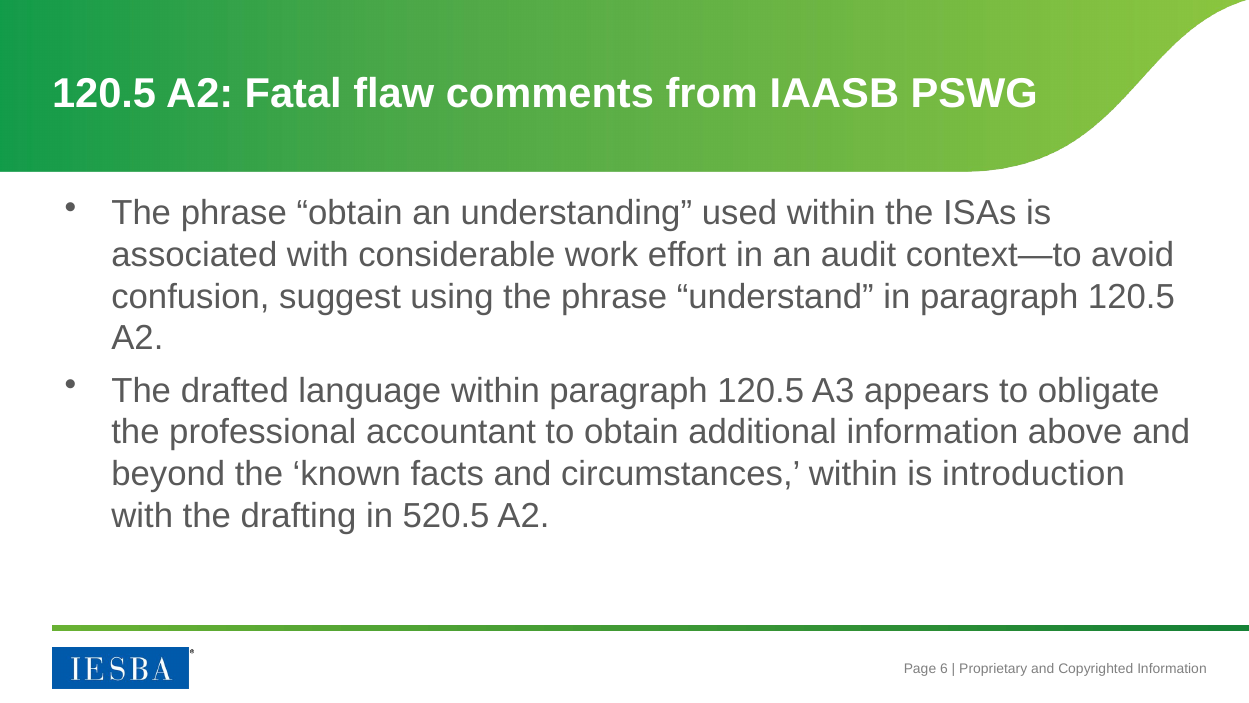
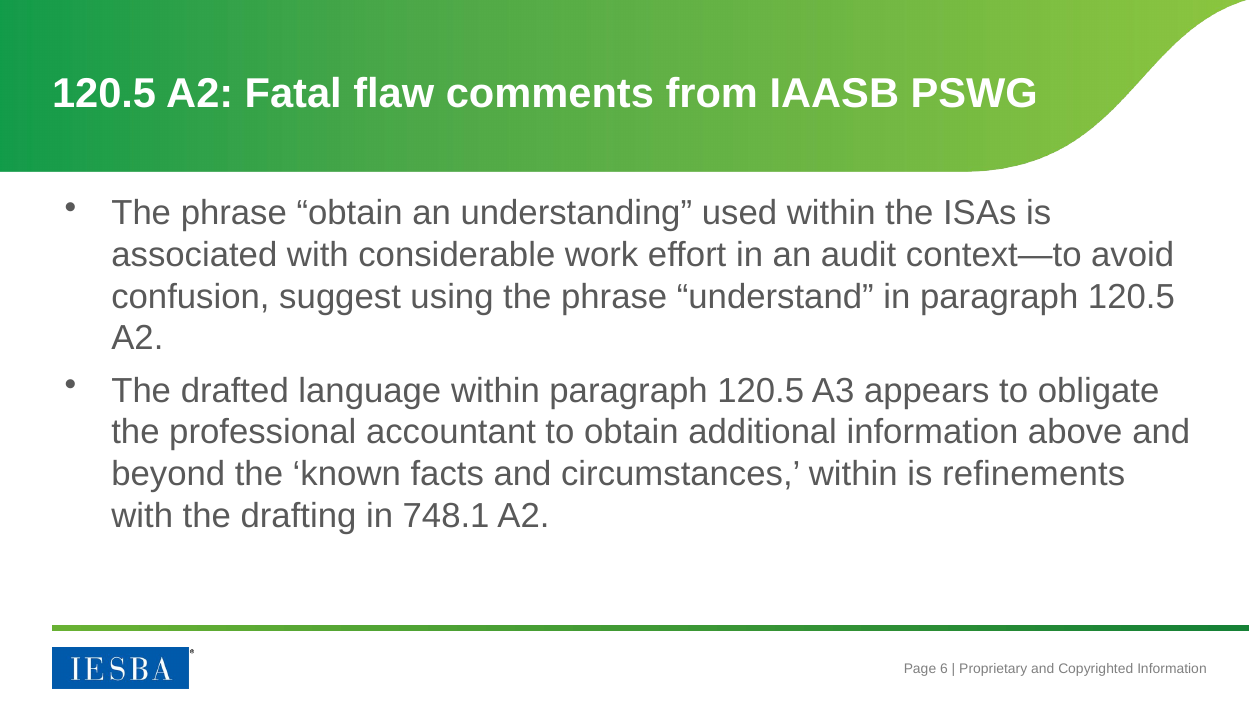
introduction: introduction -> refinements (1034, 474)
520.5: 520.5 -> 748.1 (446, 515)
